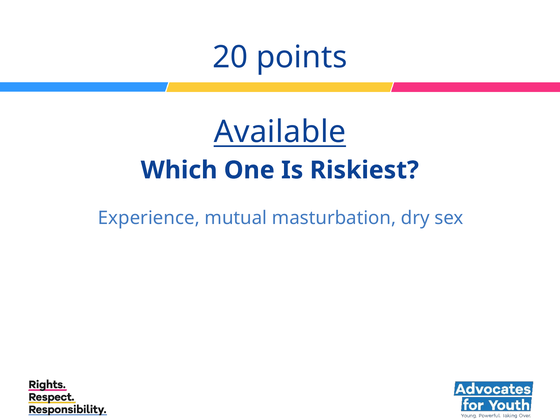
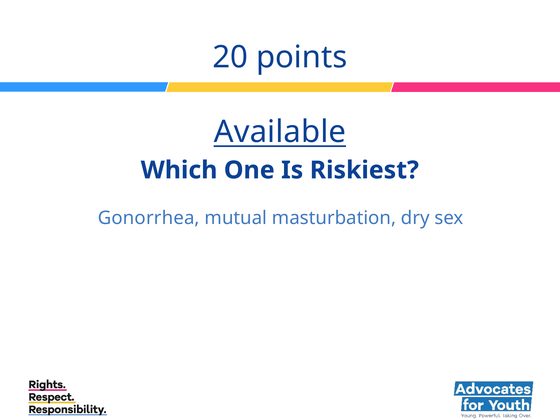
Experience: Experience -> Gonorrhea (149, 218)
